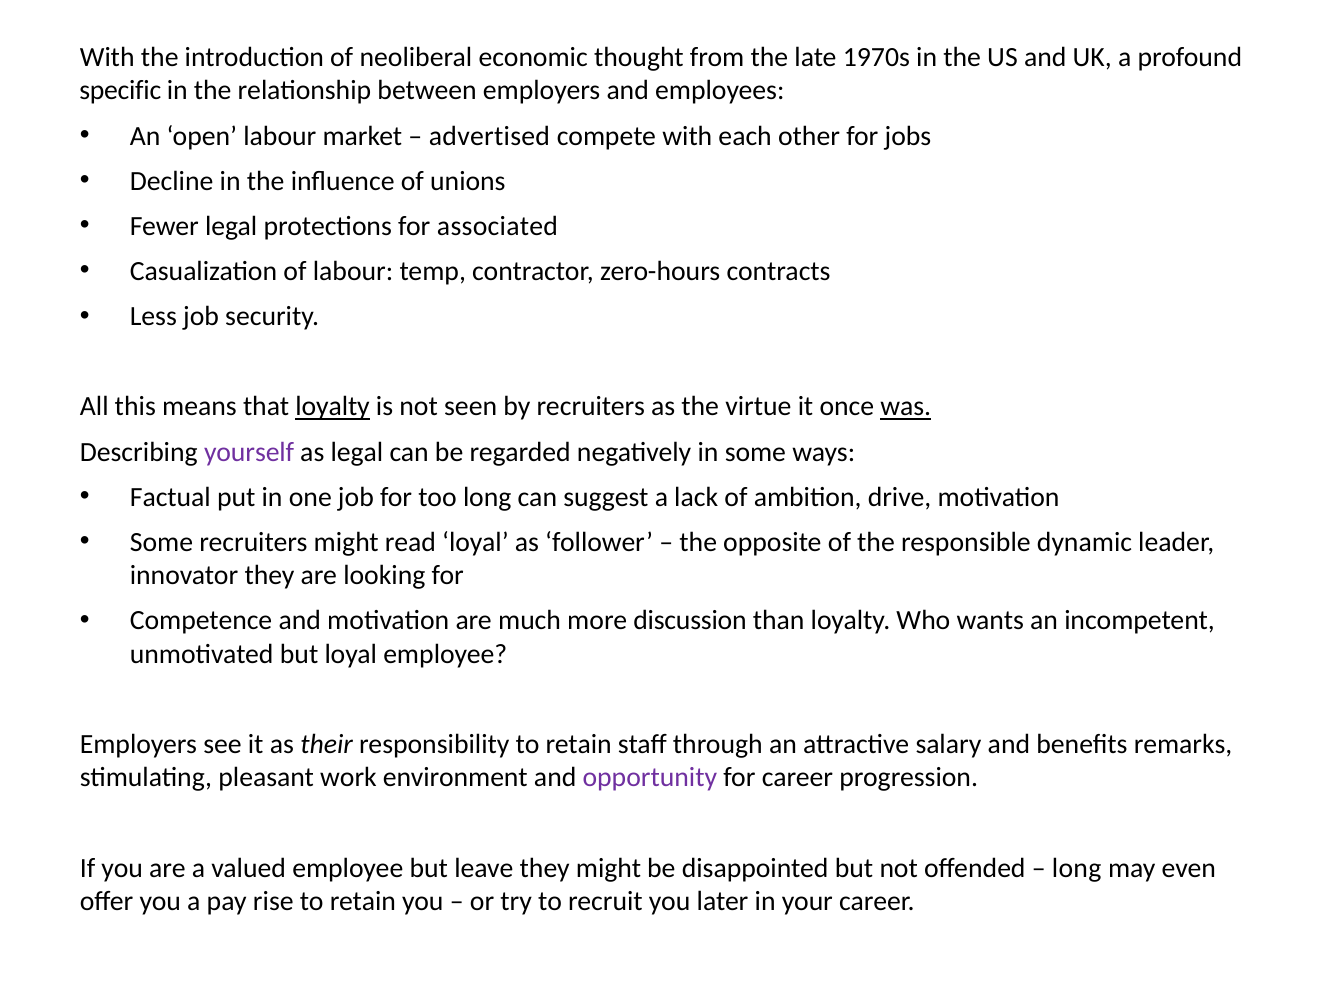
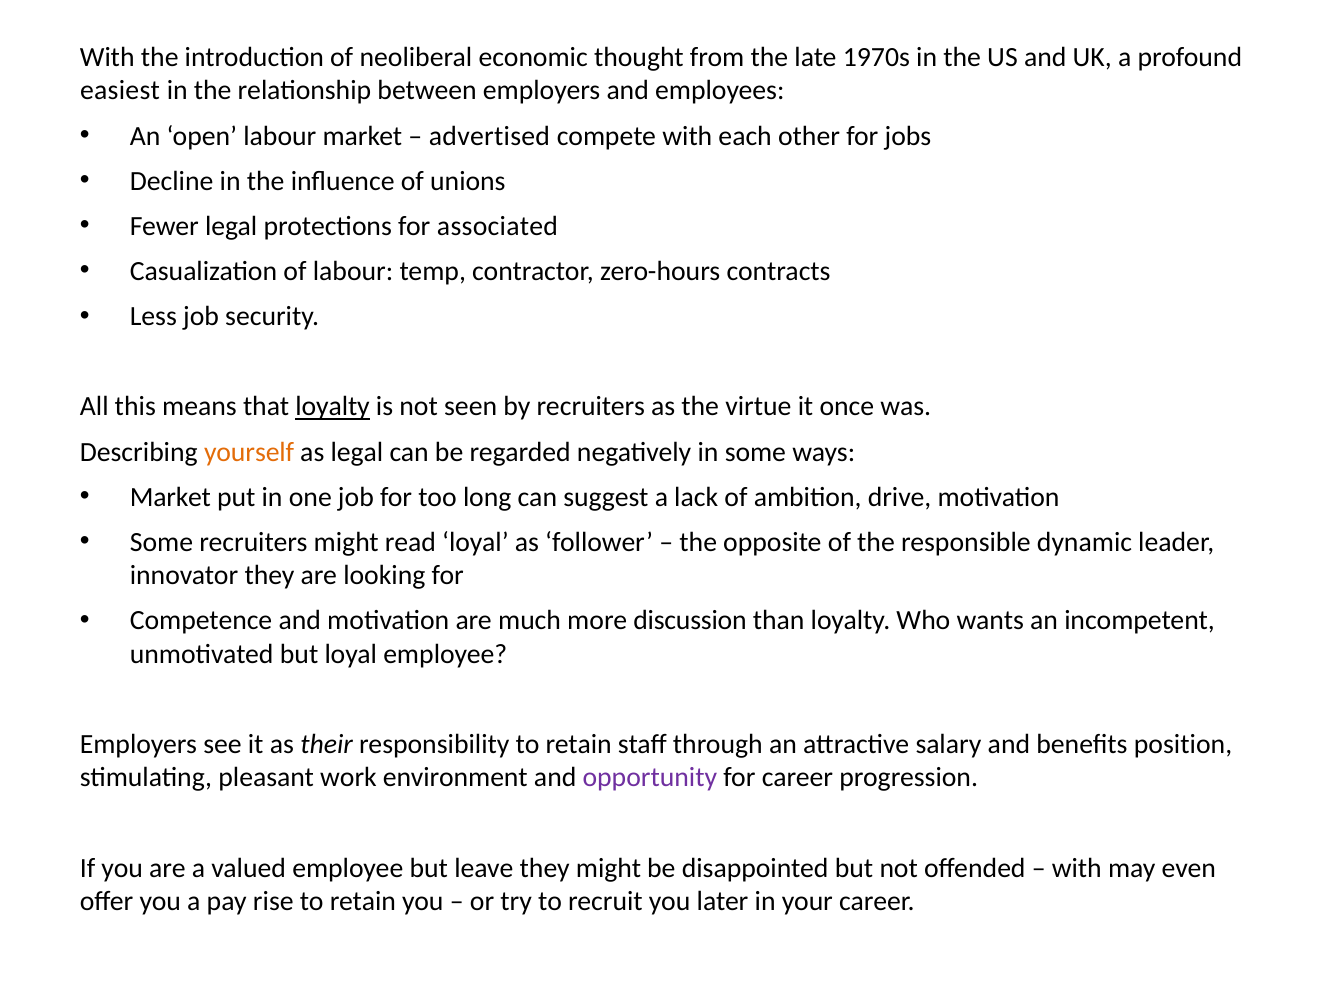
specific: specific -> easiest (120, 91)
was underline: present -> none (906, 407)
yourself colour: purple -> orange (249, 452)
Factual: Factual -> Market (170, 497)
remarks: remarks -> position (1183, 744)
long: long -> with (1077, 868)
